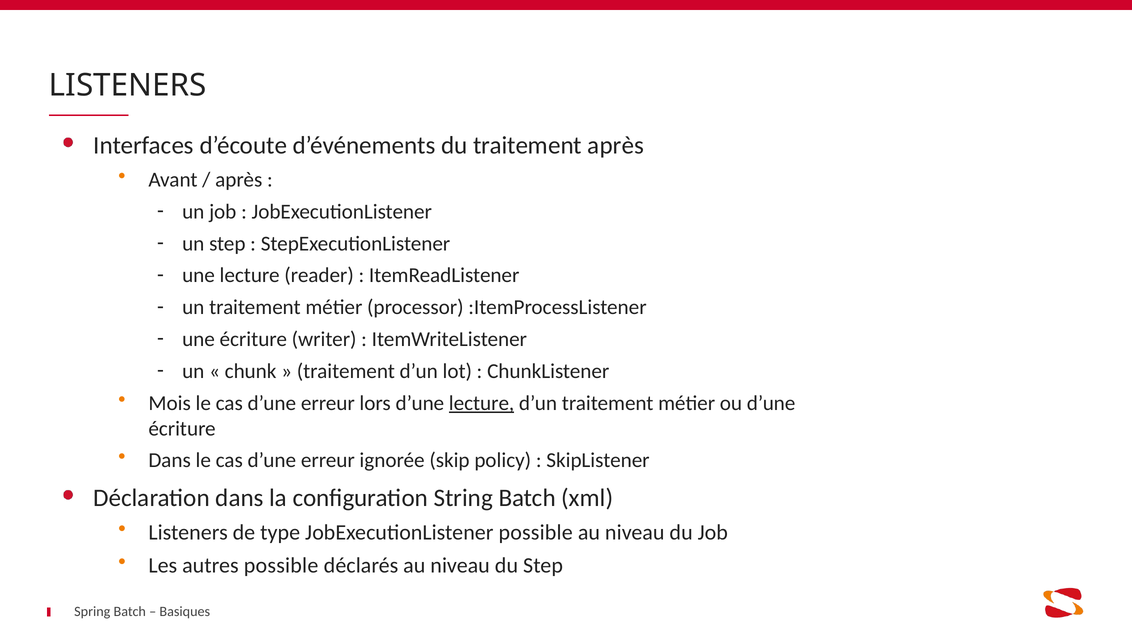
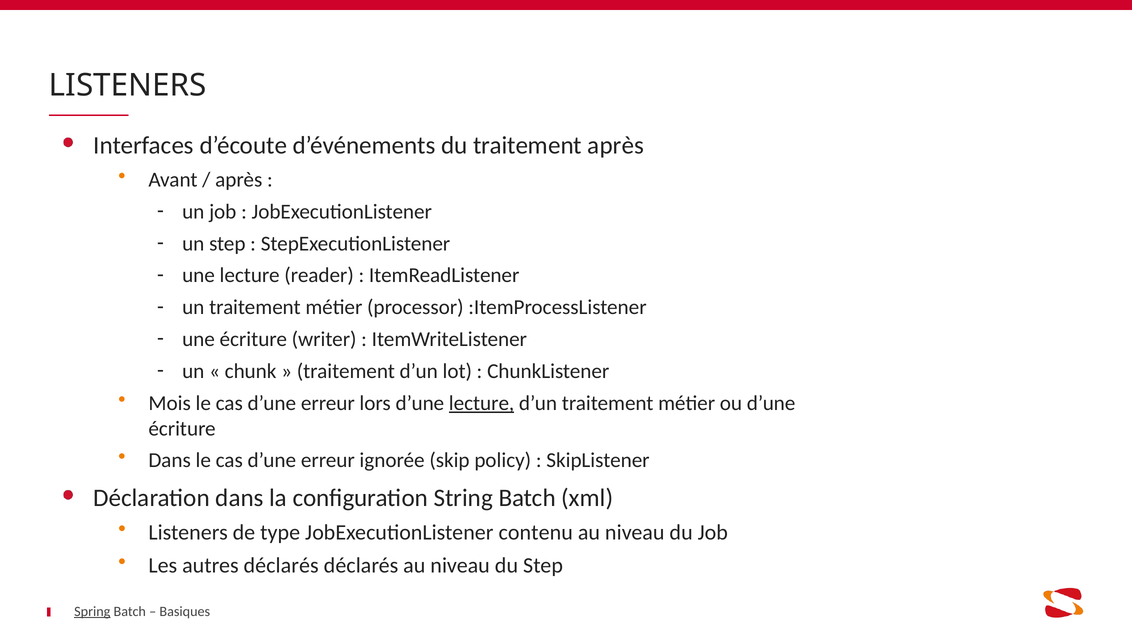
JobExecutionListener possible: possible -> contenu (536, 532)
autres possible: possible -> déclarés (281, 565)
Spring underline: none -> present (92, 611)
